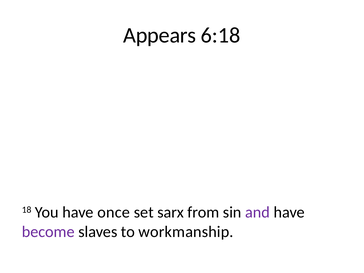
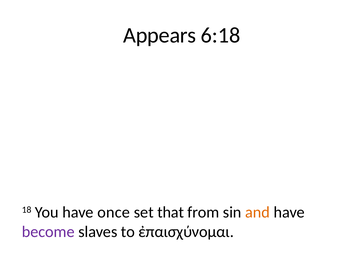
sarx: sarx -> that (171, 212)
and colour: purple -> orange (258, 212)
workmanship: workmanship -> ἐπαισχύνομαι (186, 232)
